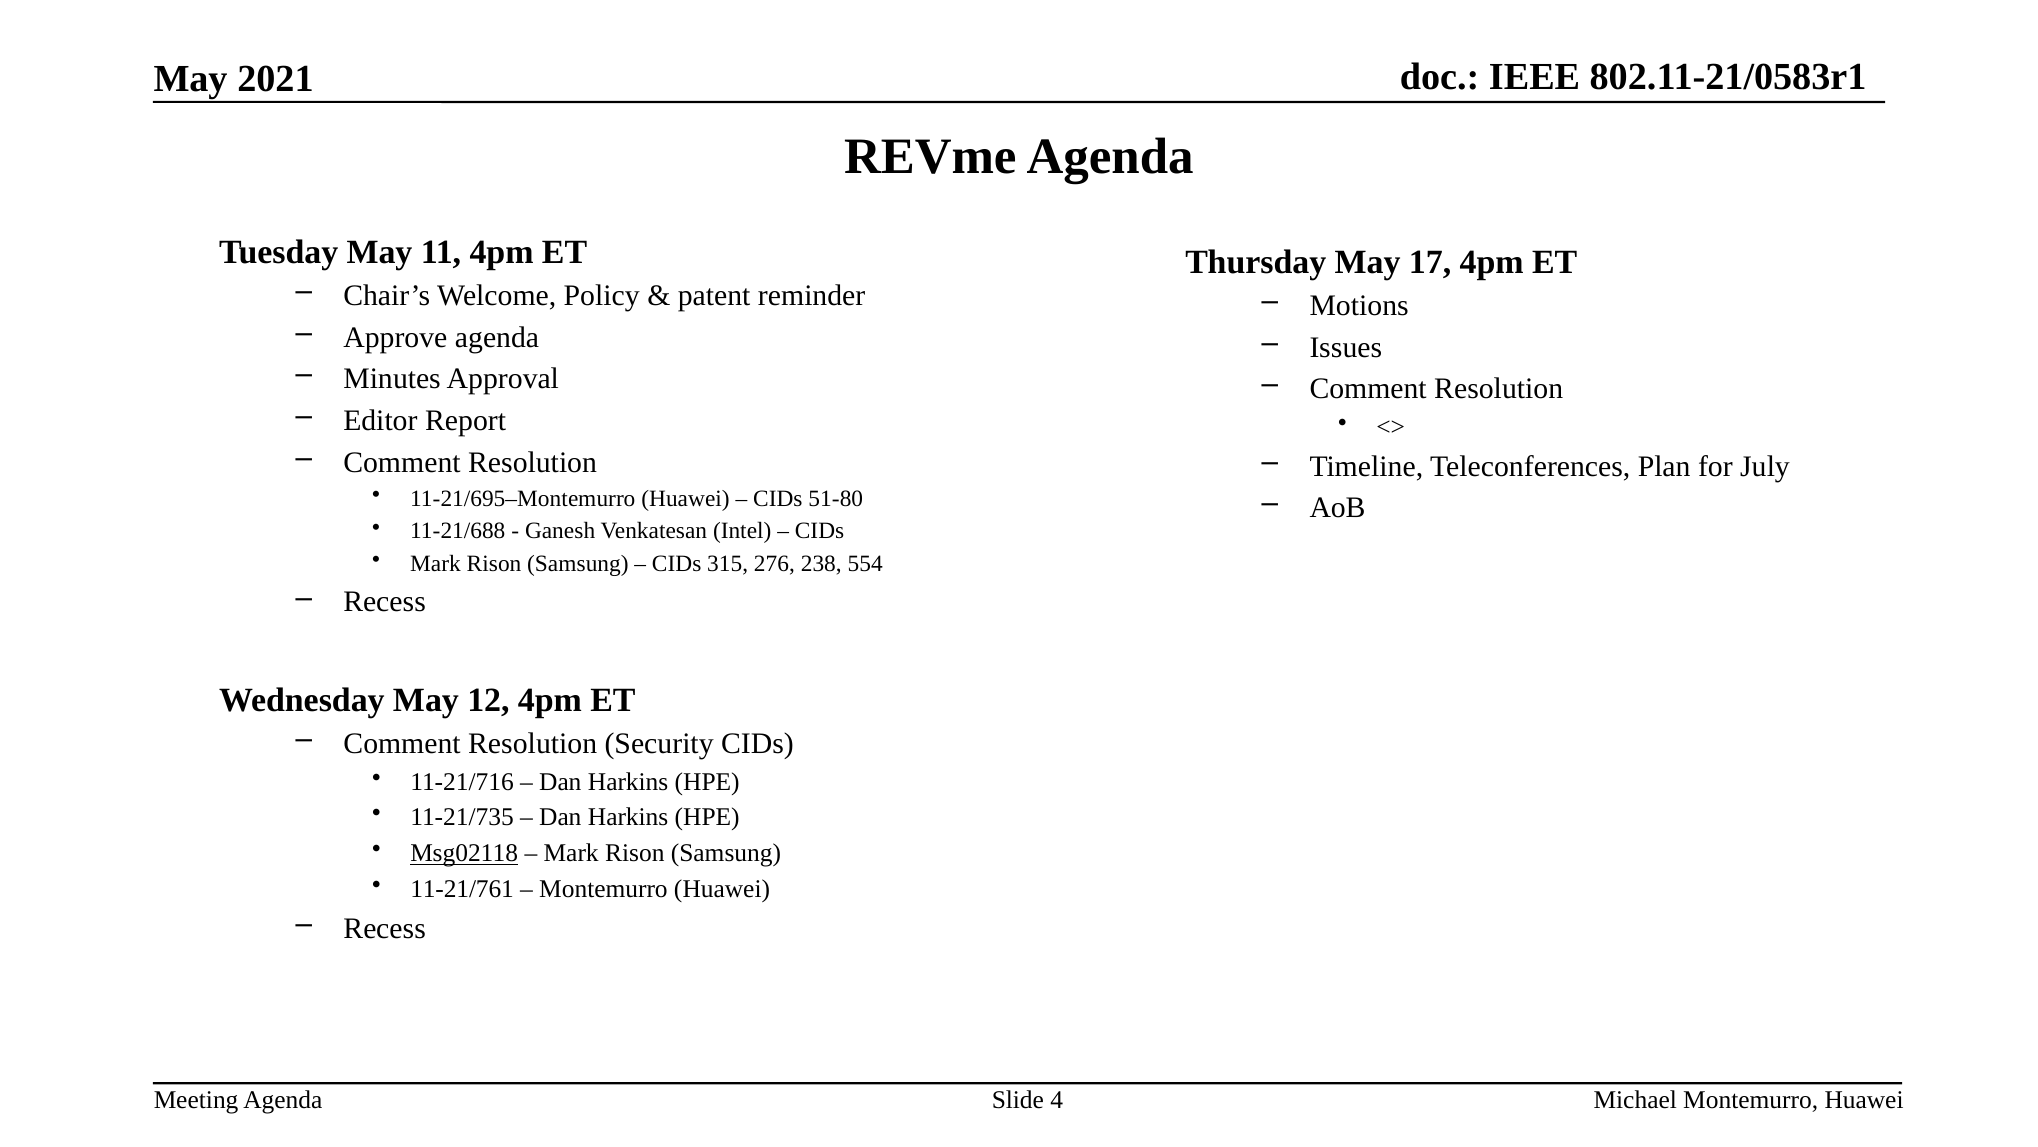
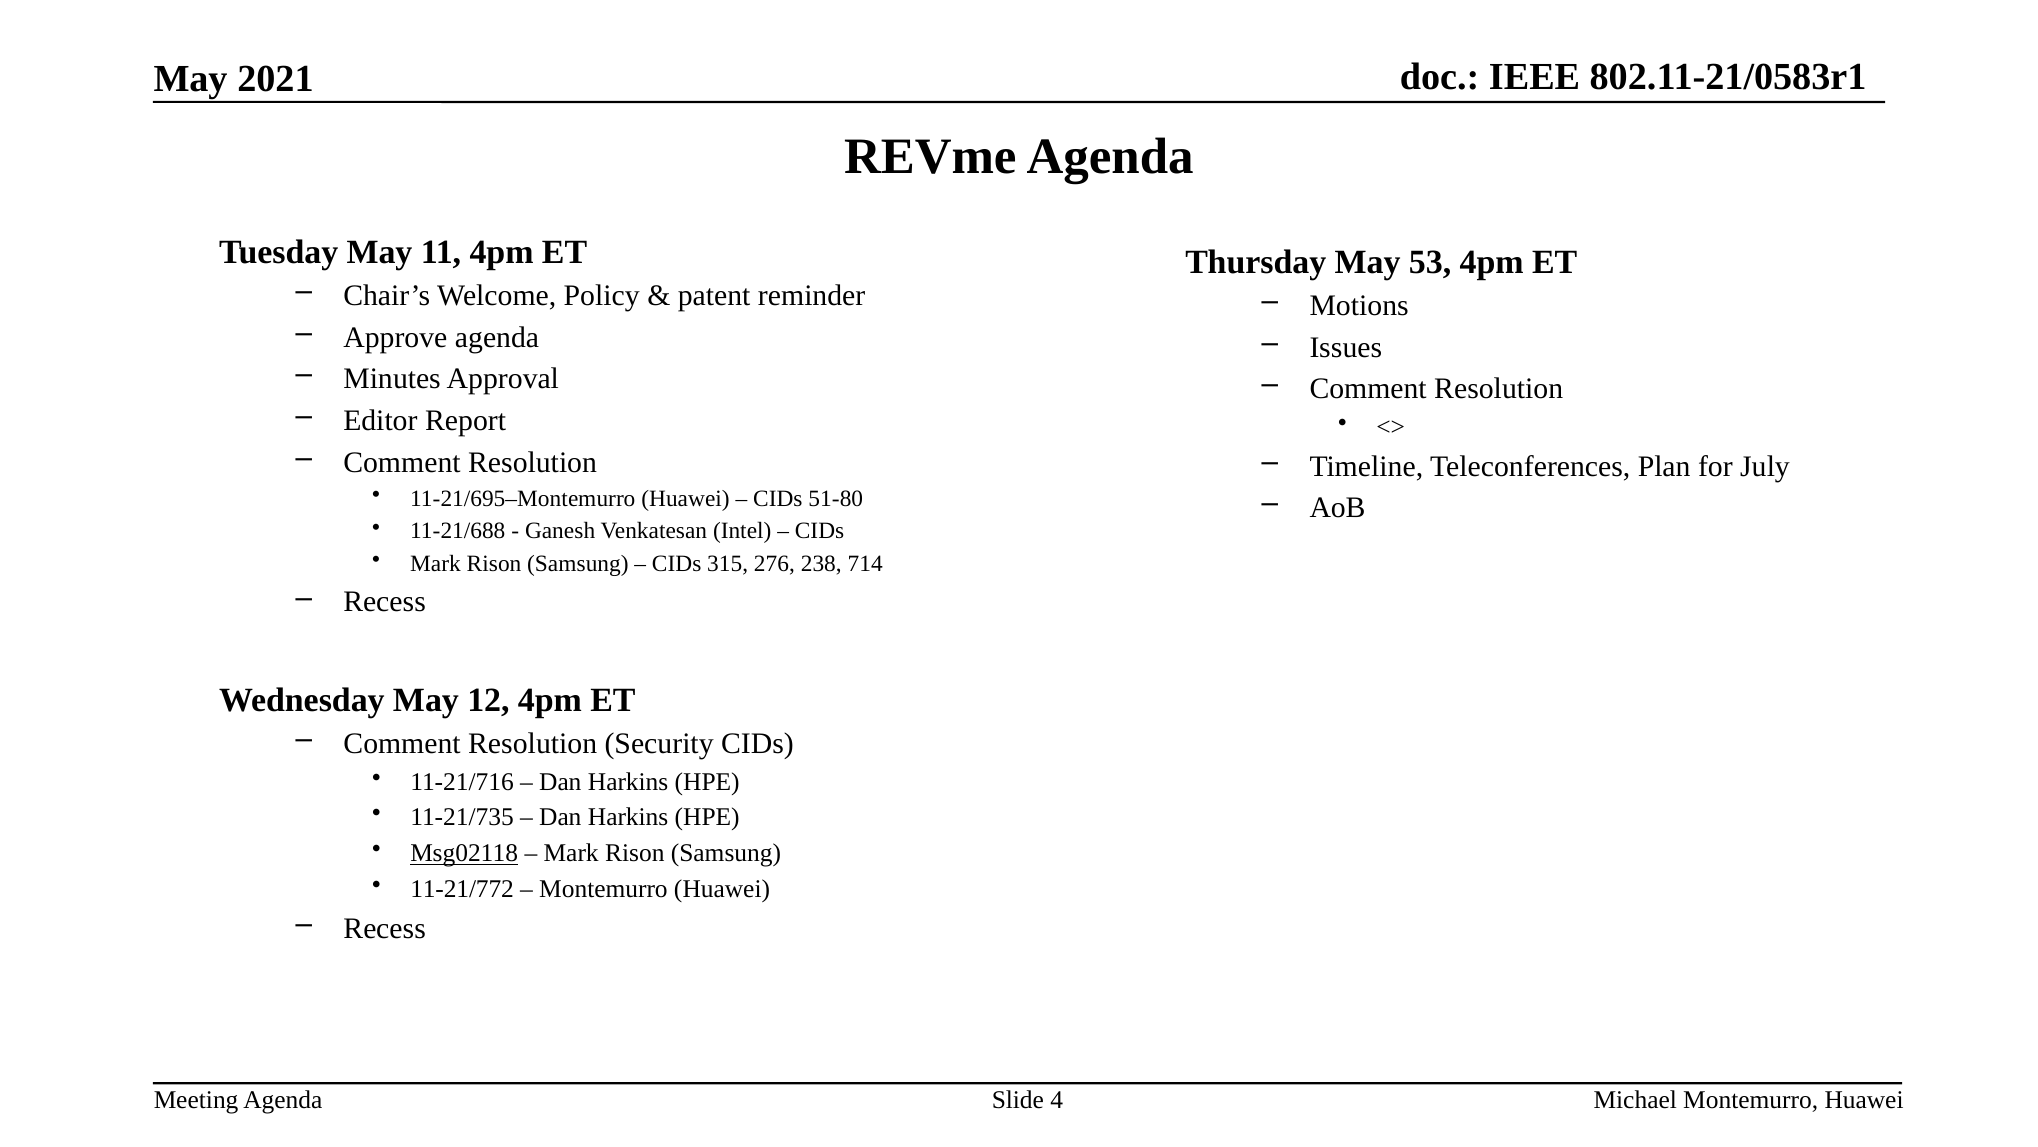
17: 17 -> 53 (1430, 262)
554: 554 -> 714 (865, 564)
11-21/761: 11-21/761 -> 11-21/772 (462, 888)
